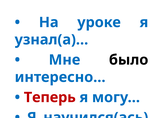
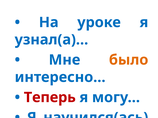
было colour: black -> orange (129, 60)
